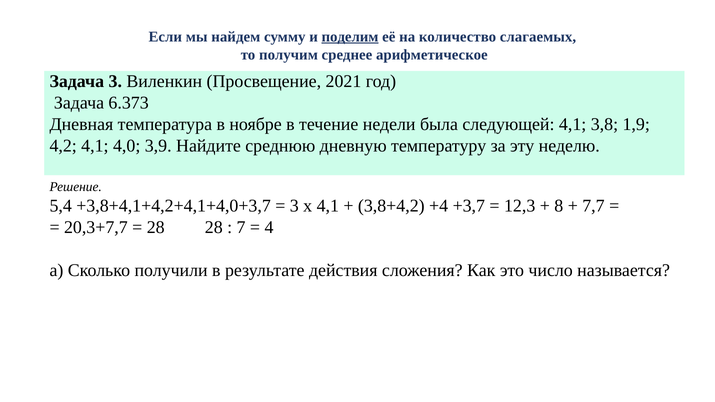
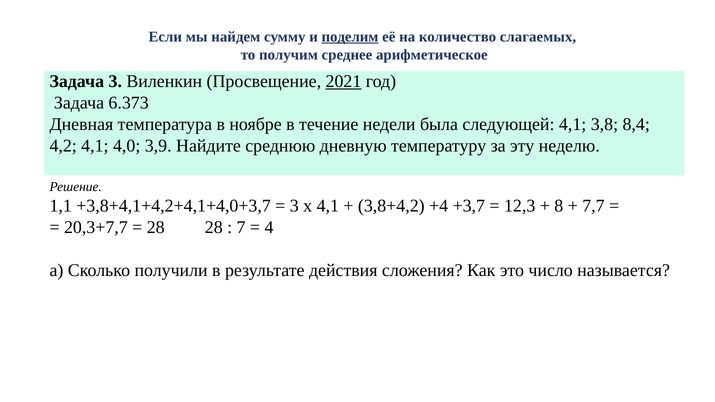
2021 underline: none -> present (343, 82)
1,9: 1,9 -> 8,4 (636, 124)
5,4: 5,4 -> 1,1 (61, 206)
